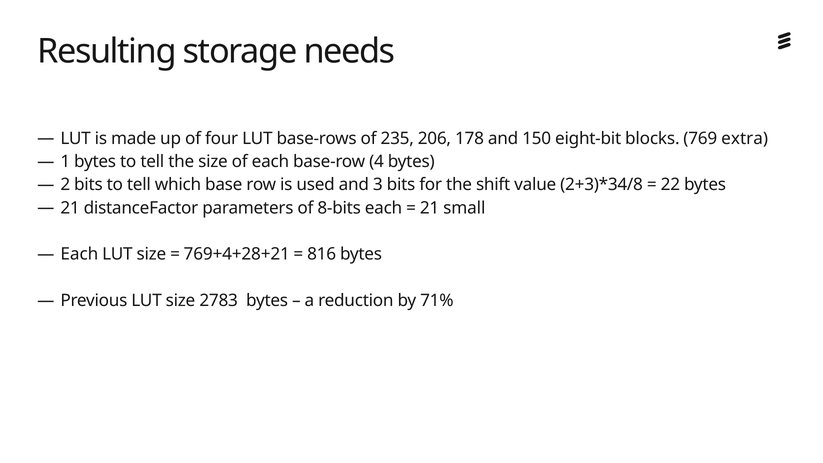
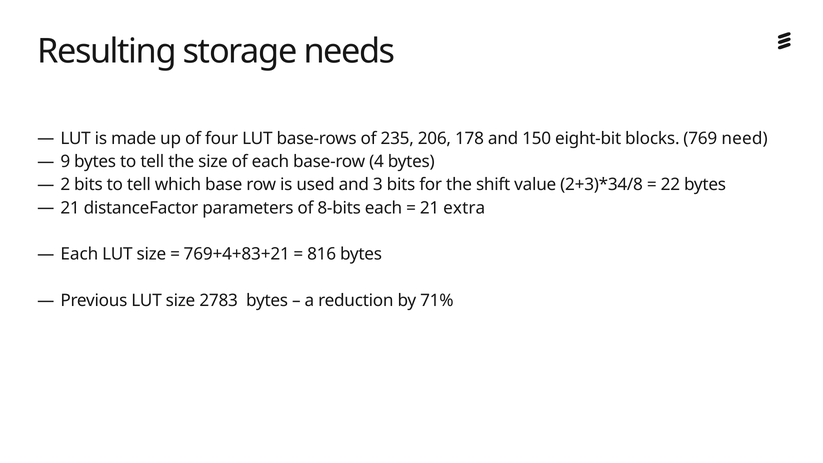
extra: extra -> need (745, 138)
1: 1 -> 9 (65, 162)
small: small -> extra (464, 208)
769+4+28+21: 769+4+28+21 -> 769+4+83+21 (237, 254)
